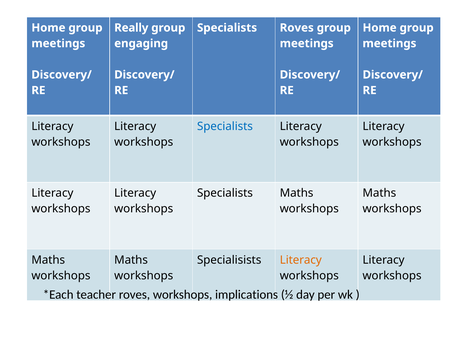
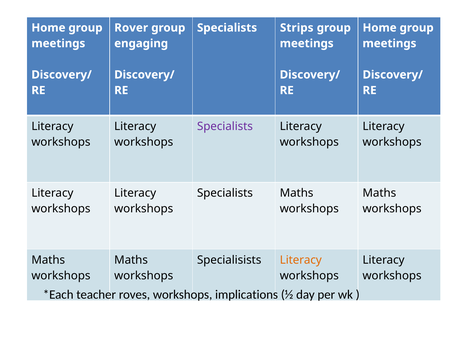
Really: Really -> Rover (131, 28)
Specialists Roves: Roves -> Strips (297, 28)
Specialists colour: blue -> purple (225, 126)
